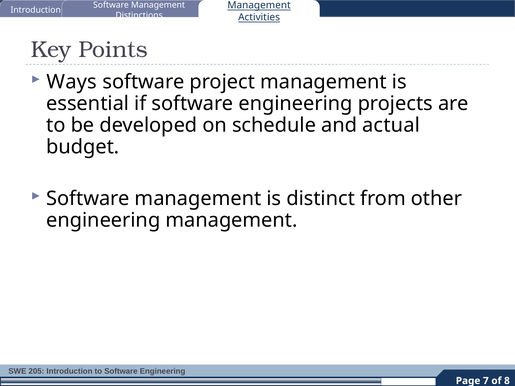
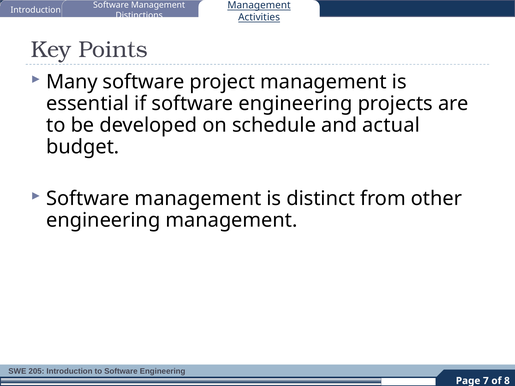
Ways: Ways -> Many (72, 82)
